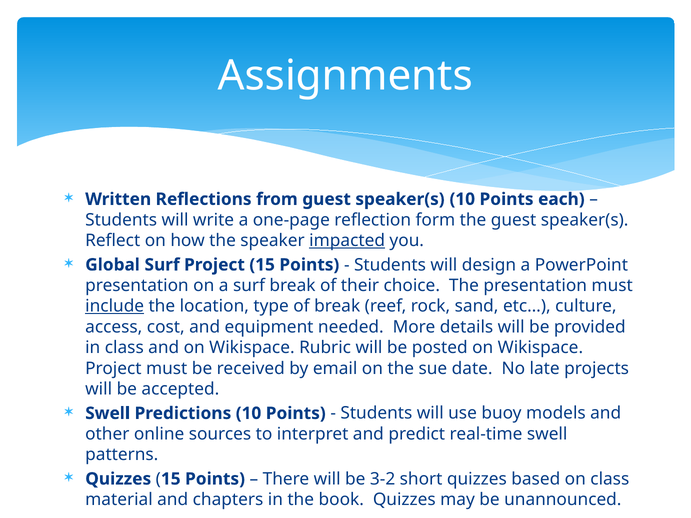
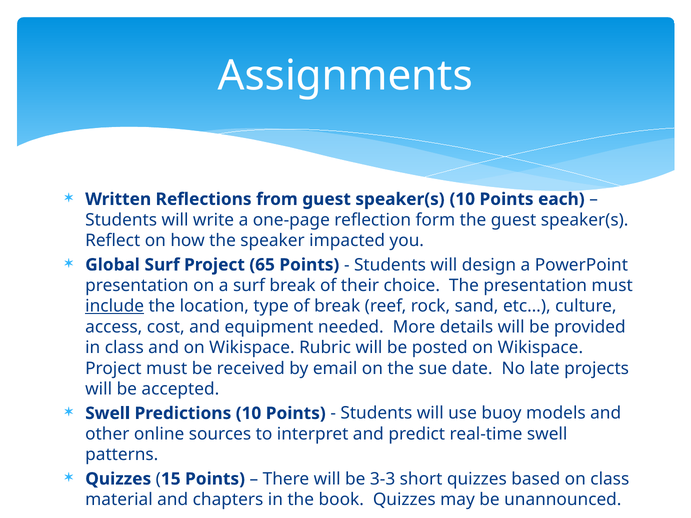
impacted underline: present -> none (347, 241)
Project 15: 15 -> 65 (262, 265)
3-2: 3-2 -> 3-3 (383, 479)
